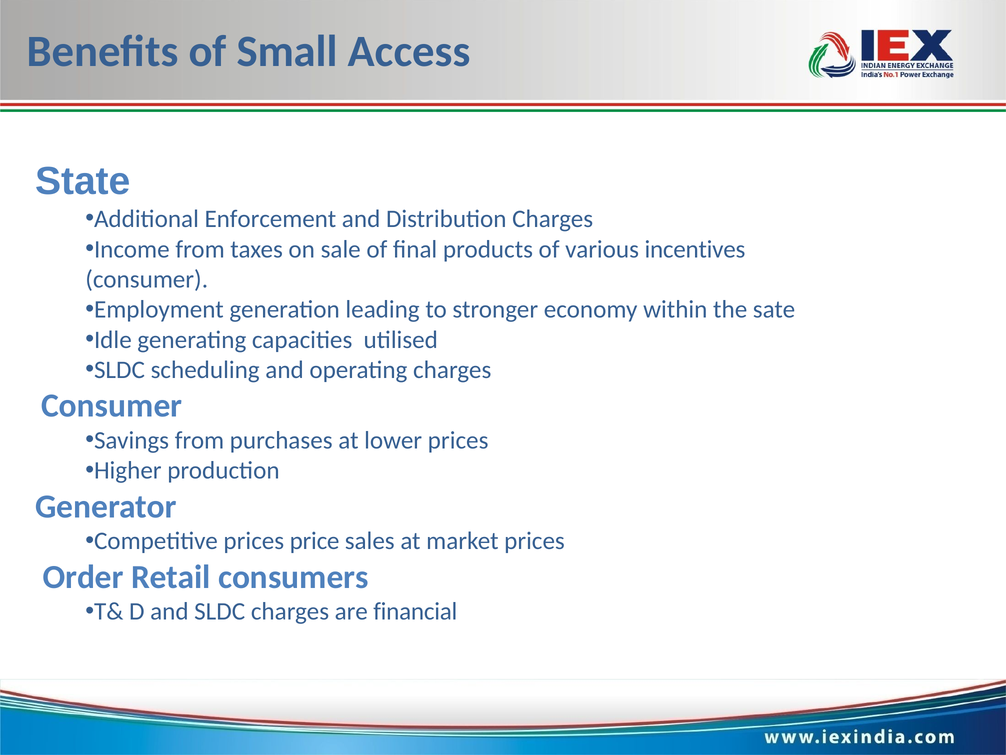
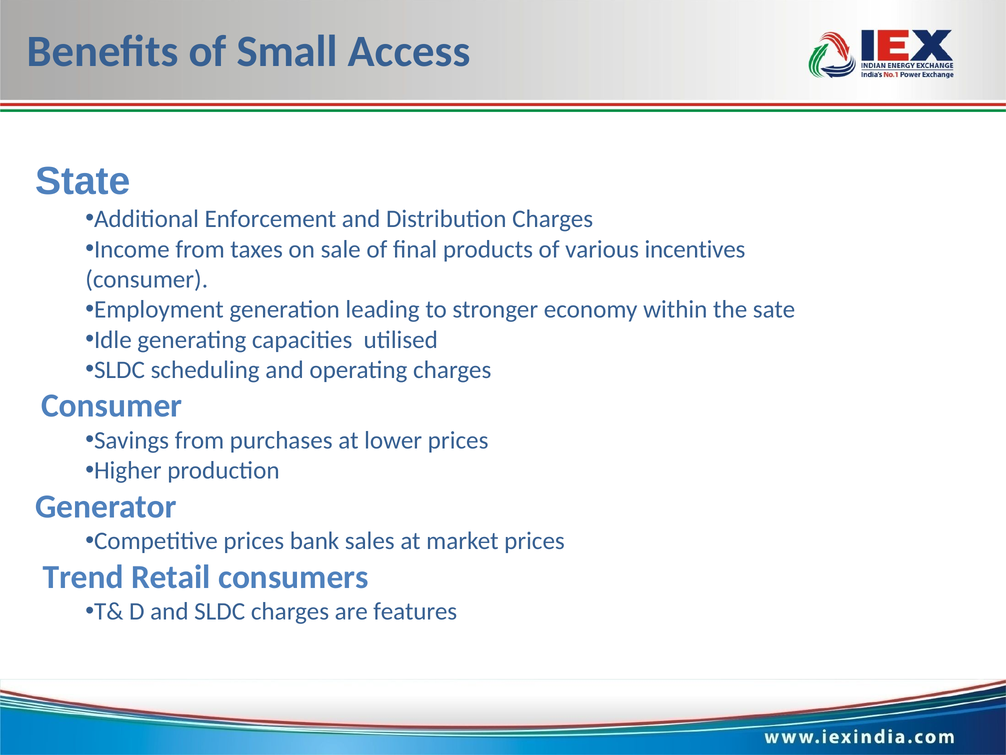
price: price -> bank (315, 541)
Order: Order -> Trend (83, 577)
financial: financial -> features (415, 611)
